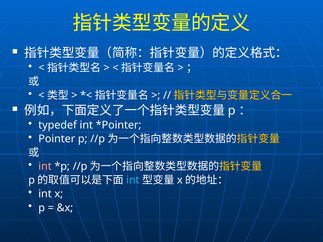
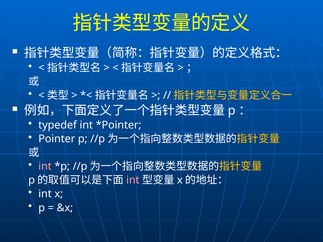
int colour: light blue -> pink (133, 180)
